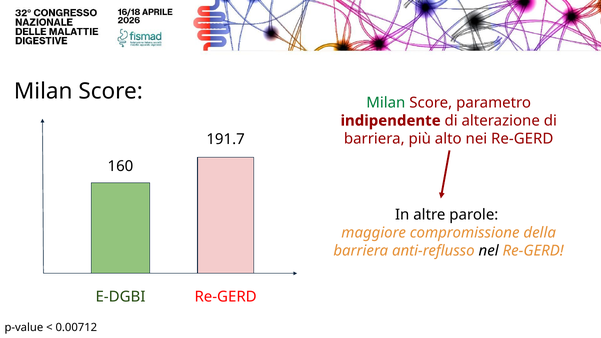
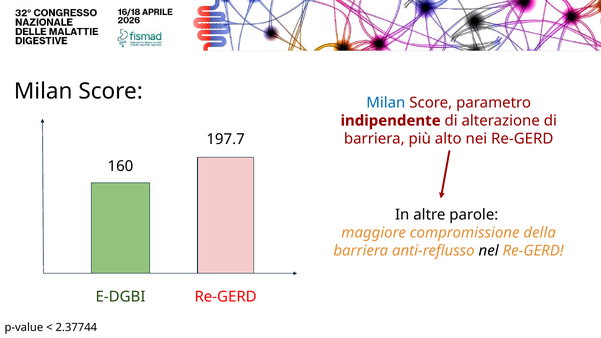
Milan colour: green -> blue (386, 103)
191.7: 191.7 -> 197.7 (226, 139)
0.00712: 0.00712 -> 2.37744 (76, 327)
